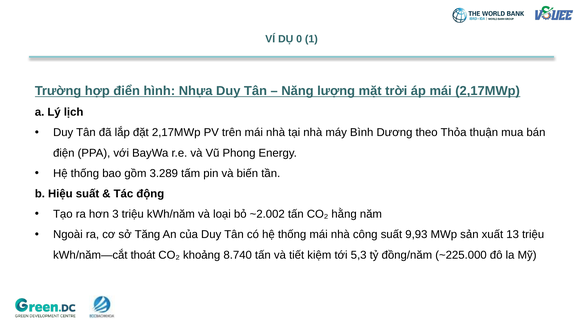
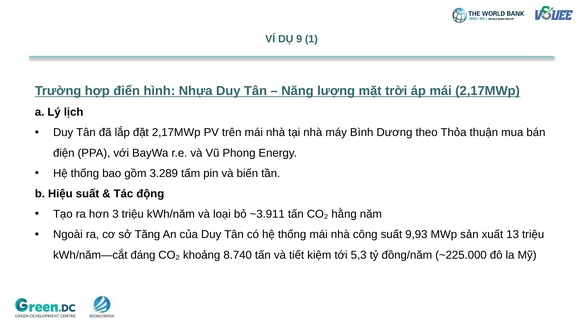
0: 0 -> 9 (299, 39)
~2.002: ~2.002 -> ~3.911 (267, 214)
thoát: thoát -> đáng (143, 255)
